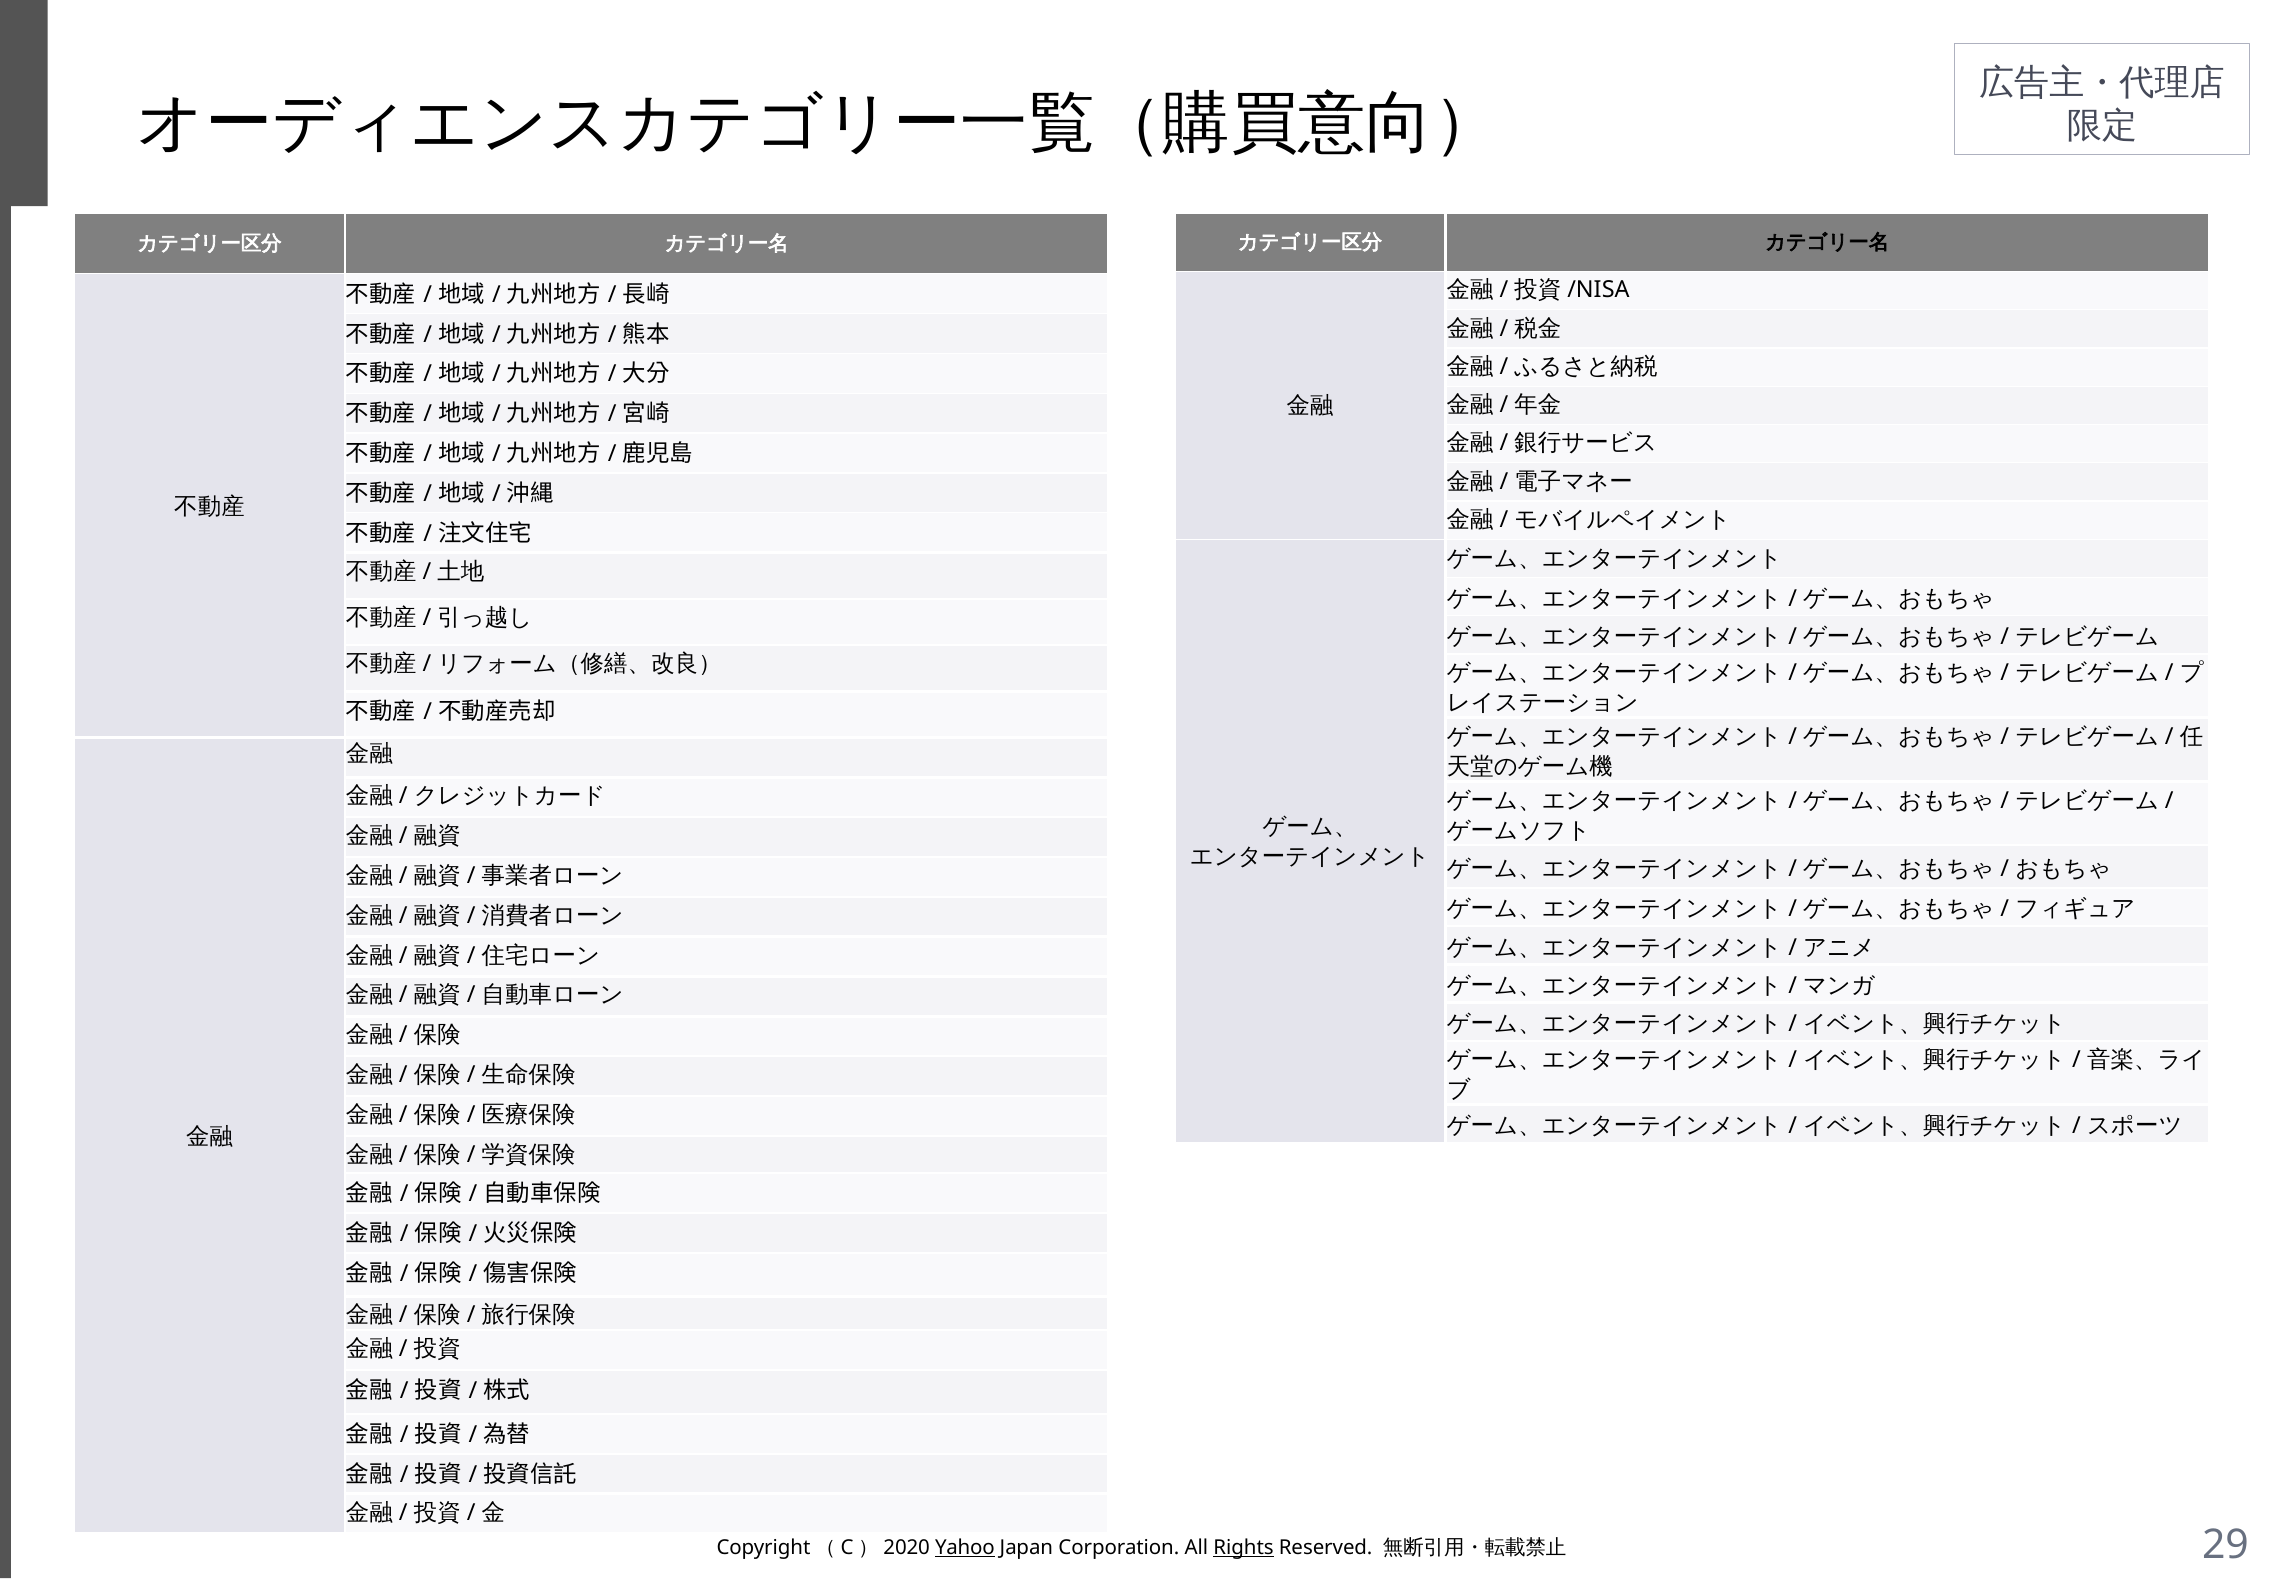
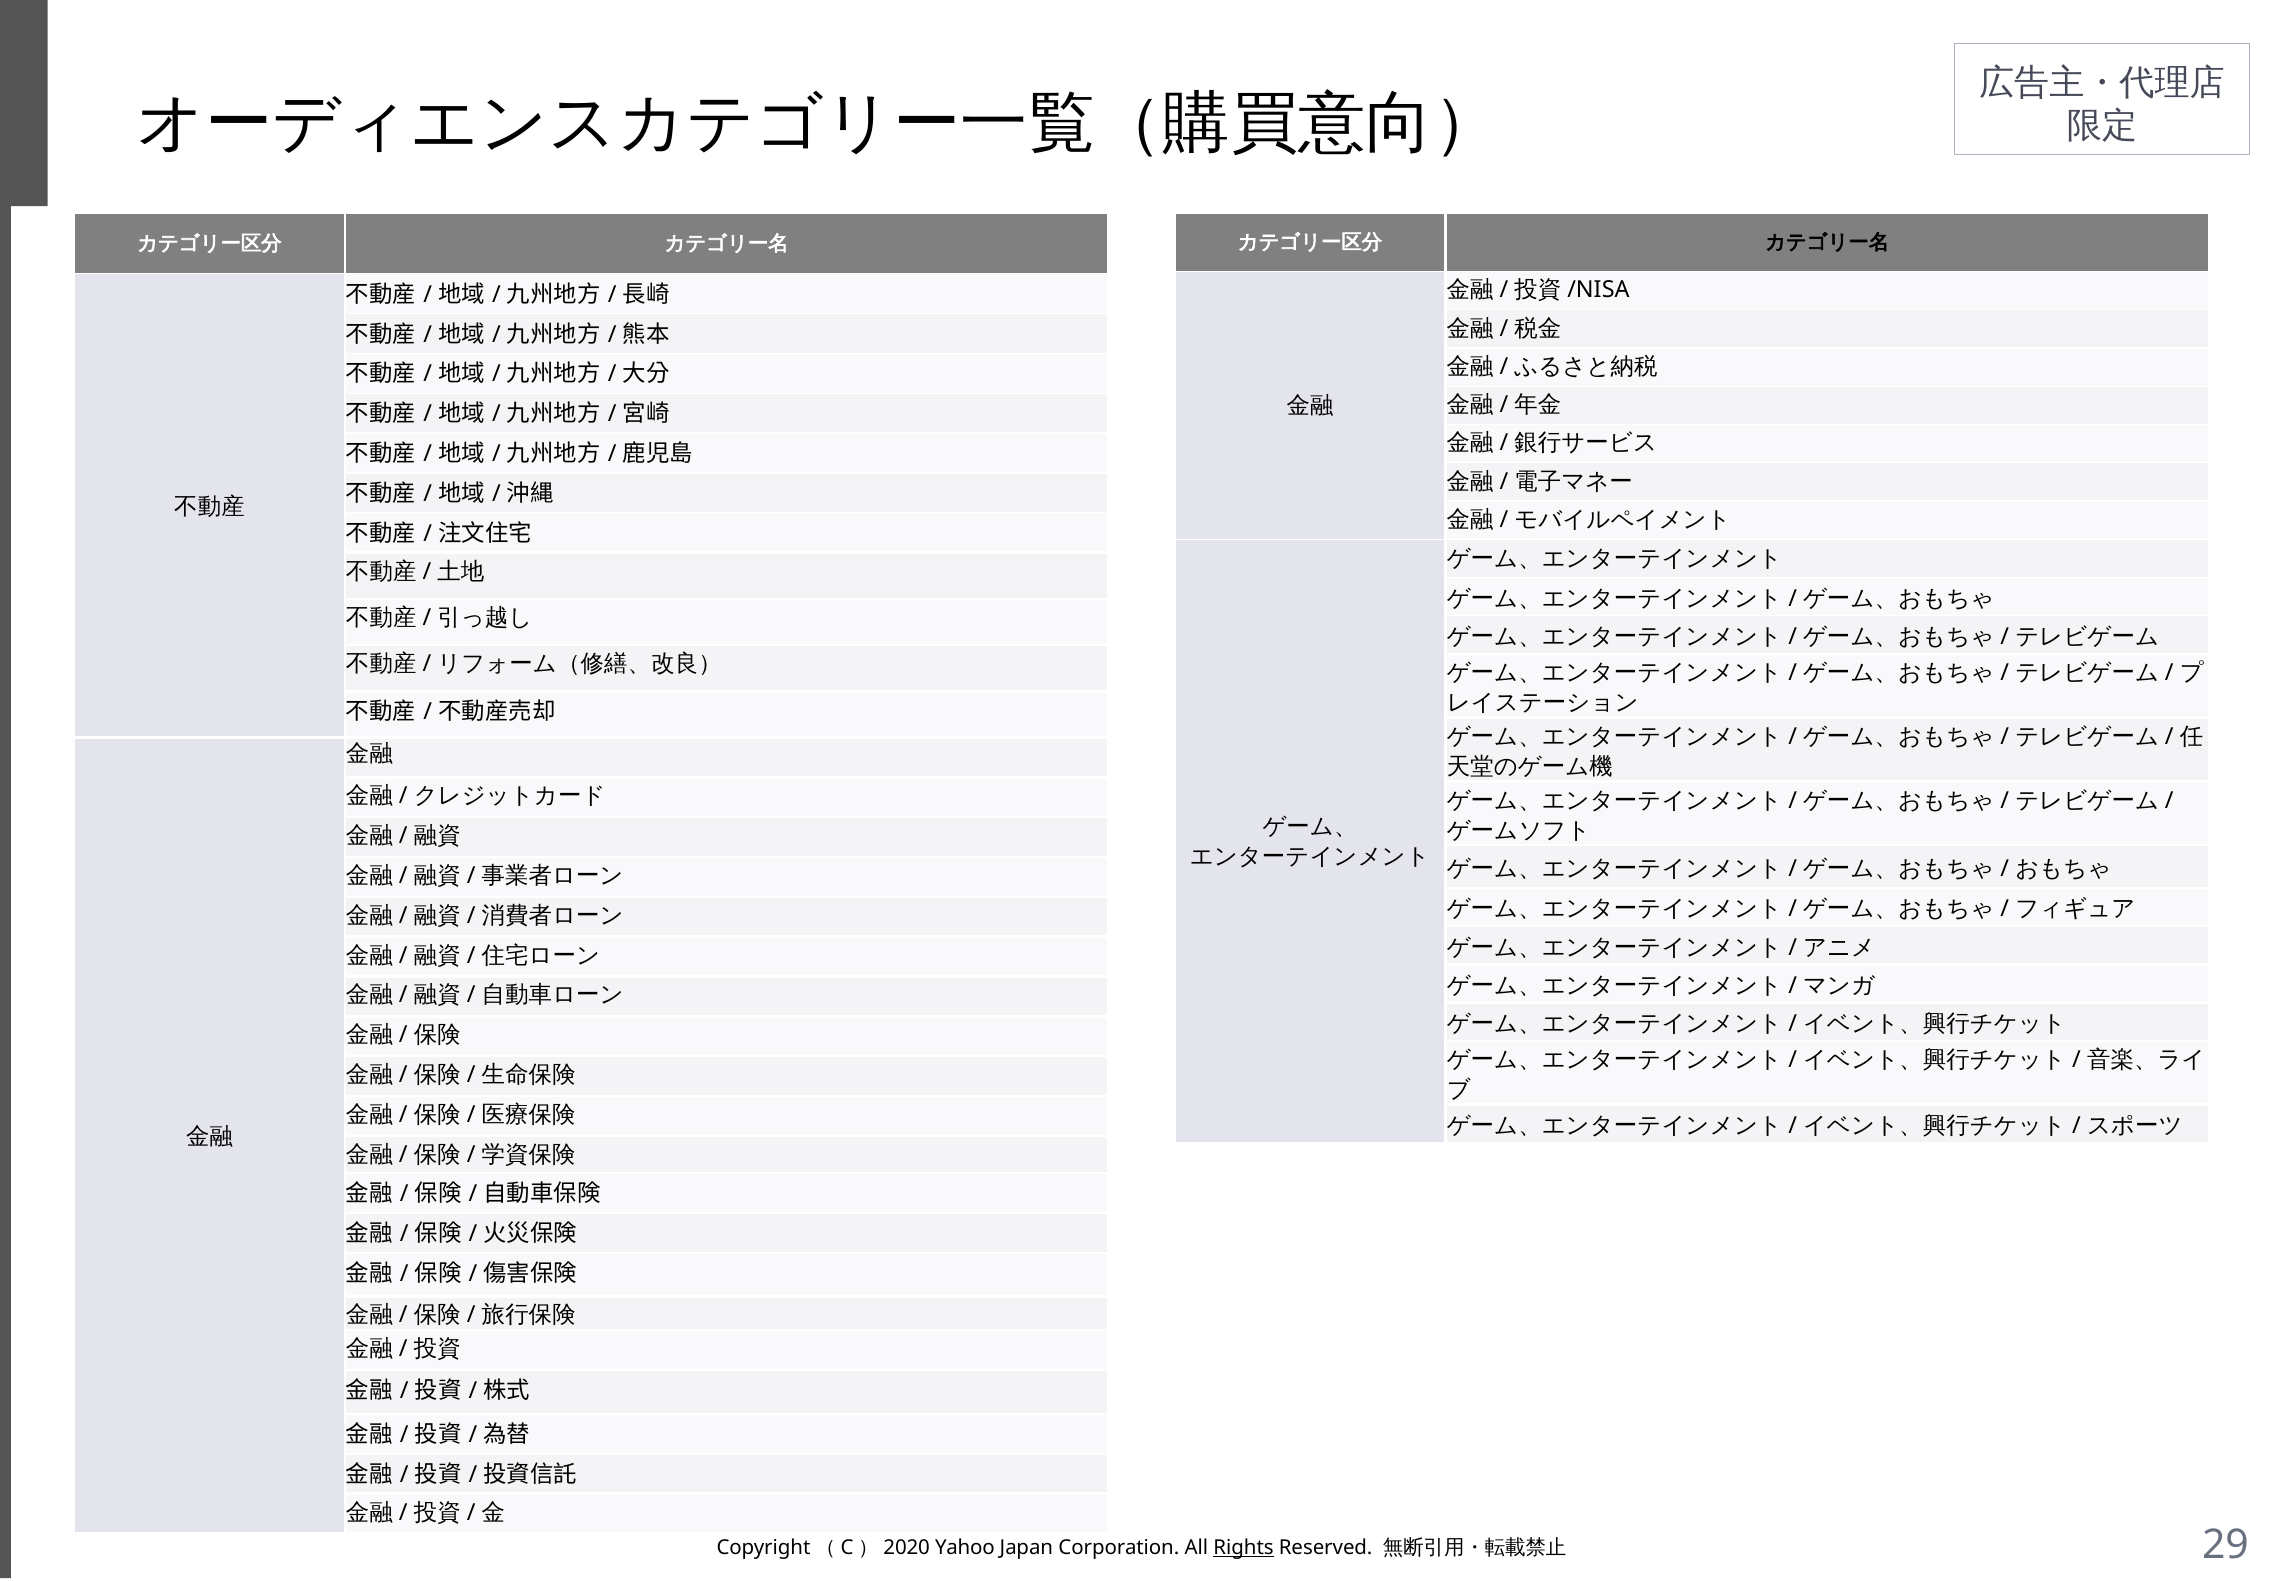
Yahoo underline: present -> none (965, 1547)
